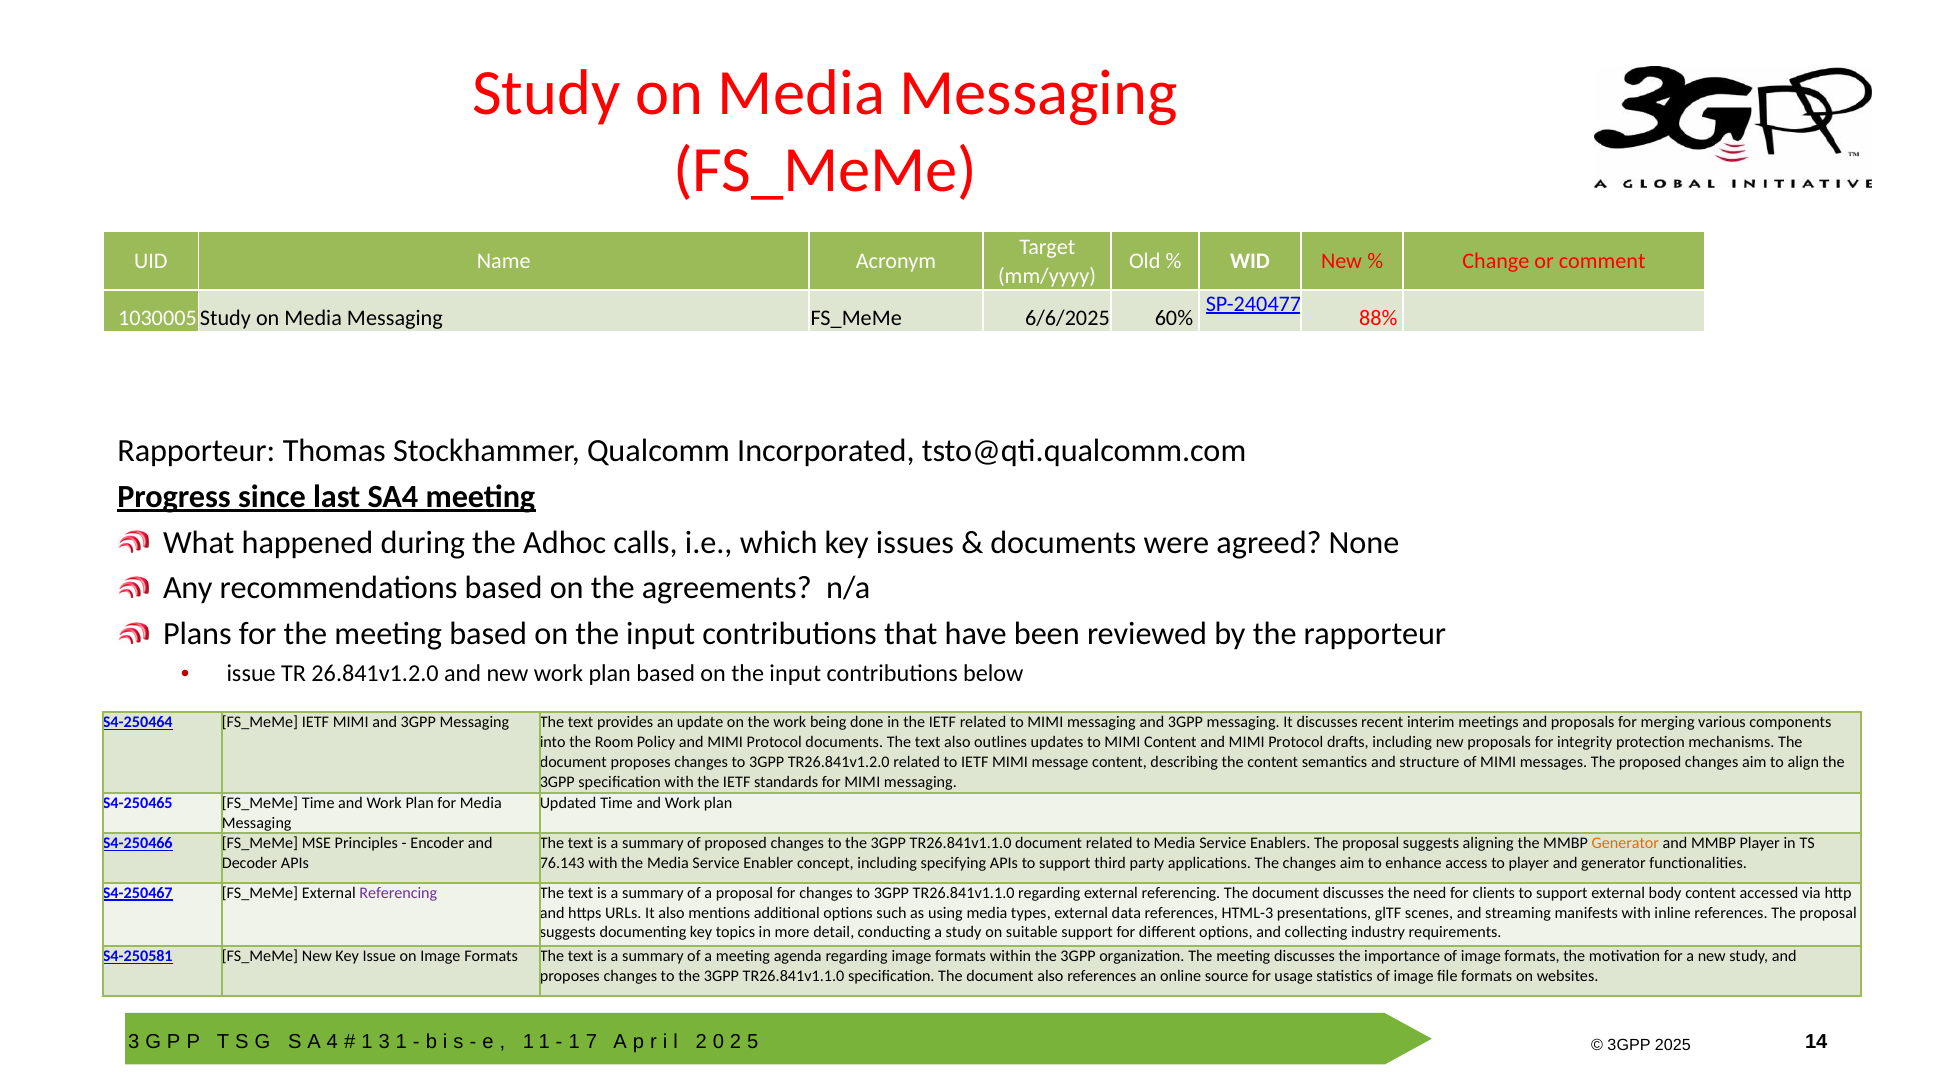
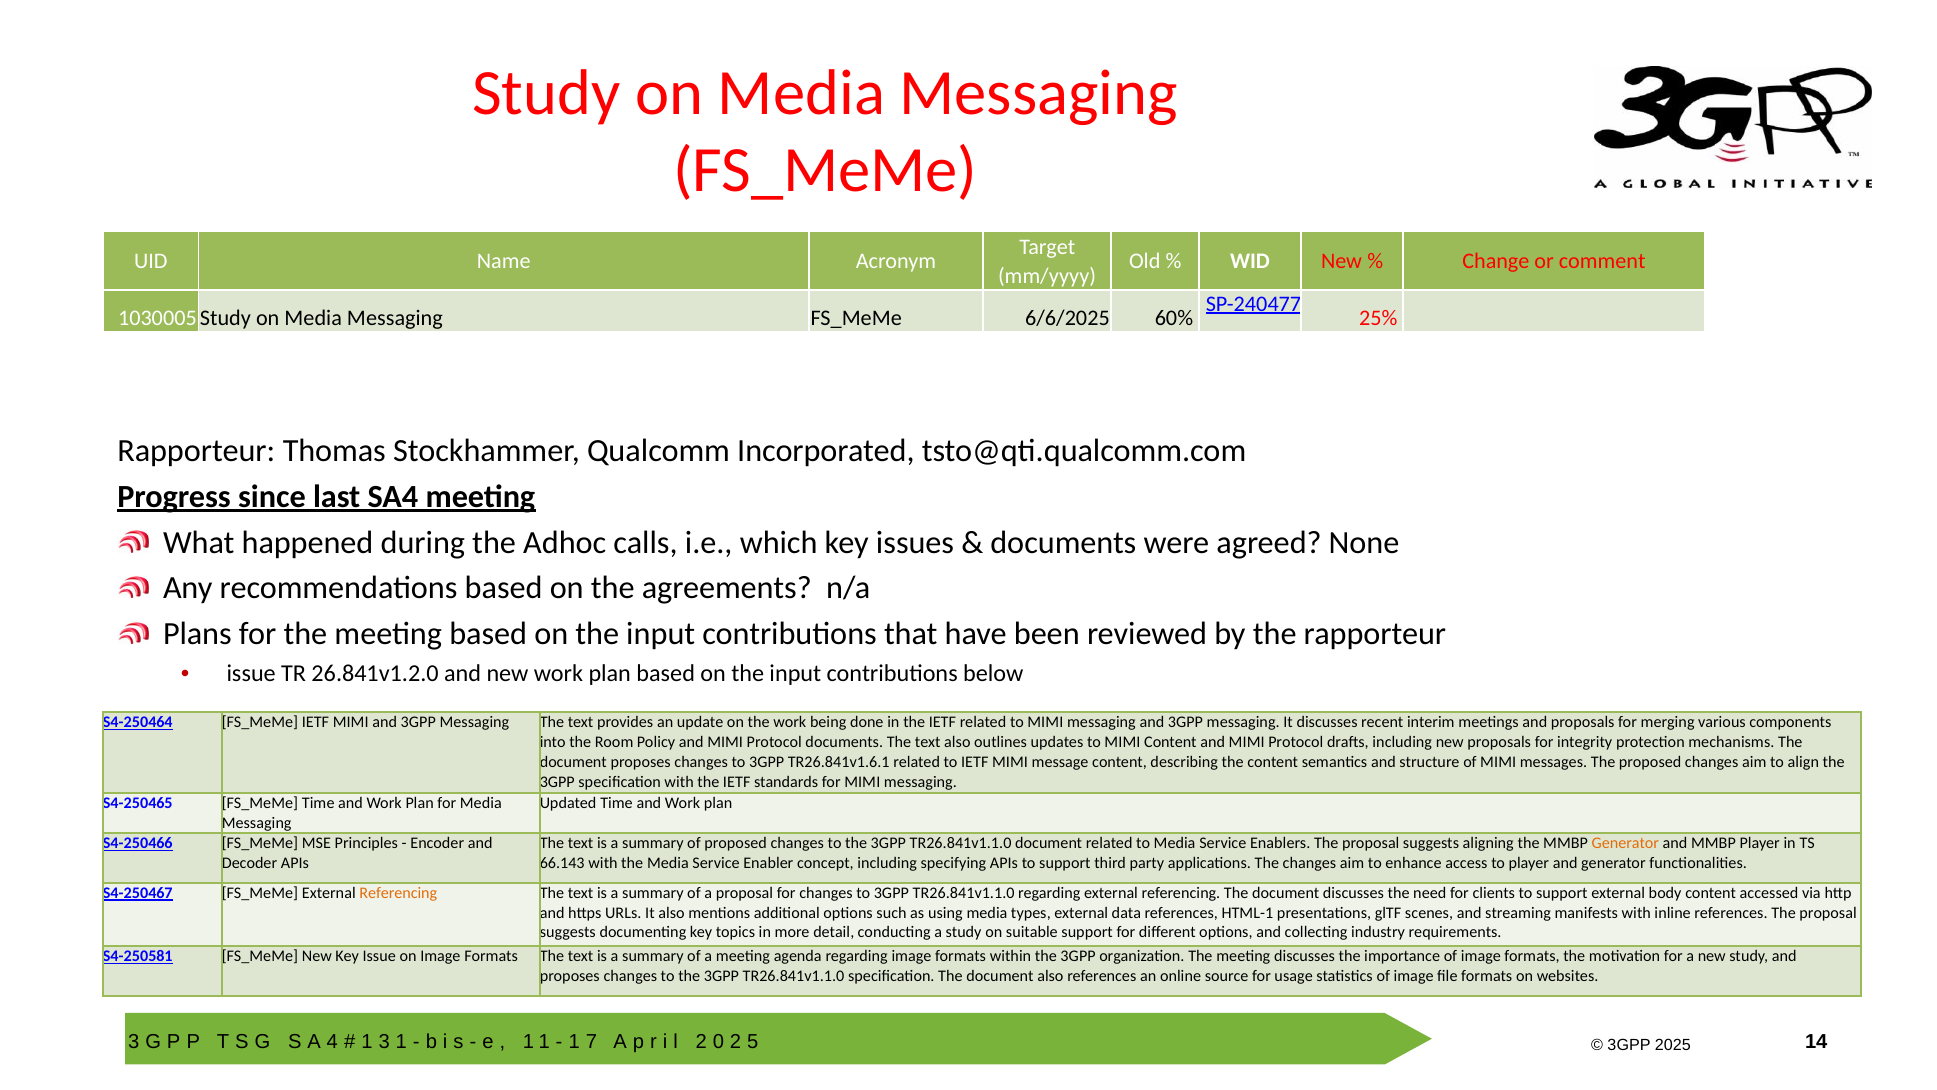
88%: 88% -> 25% (1378, 318)
TR26.841v1.2.0: TR26.841v1.2.0 -> TR26.841v1.6.1 (839, 762)
76.143: 76.143 -> 66.143 (562, 863)
Referencing colour: purple -> orange (398, 893)
HTML-3: HTML-3 -> HTML-1 (1247, 912)
